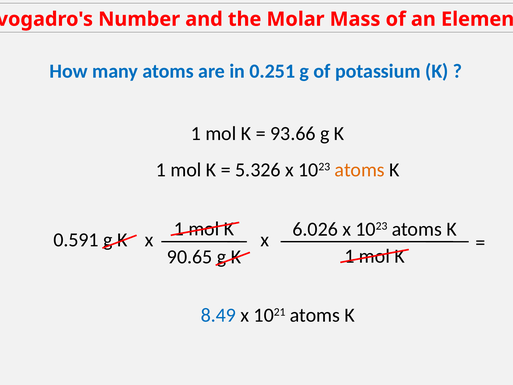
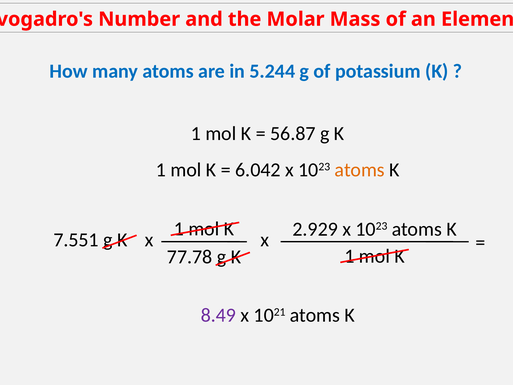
0.251: 0.251 -> 5.244 (272, 71)
93.66: 93.66 -> 56.87 (293, 134)
5.326: 5.326 -> 6.042 (258, 170)
6.026: 6.026 -> 2.929 (315, 229)
0.591: 0.591 -> 7.551 (76, 240)
90.65: 90.65 -> 77.78 (190, 257)
8.49 colour: blue -> purple (218, 315)
